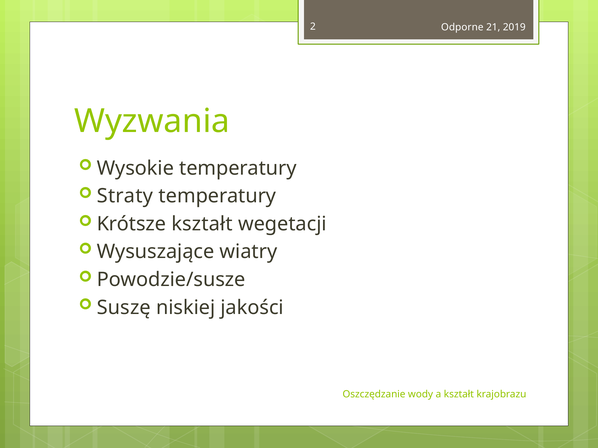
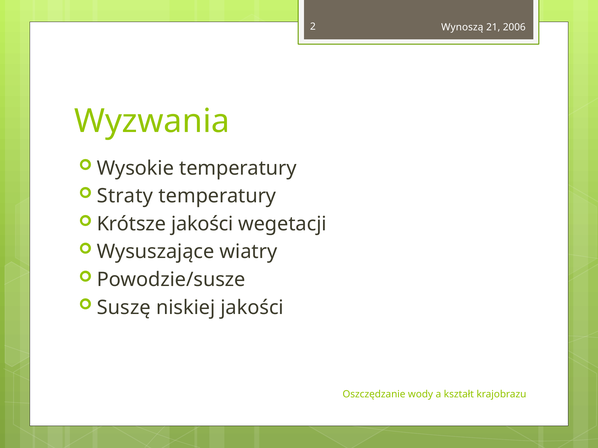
Odporne: Odporne -> Wynoszą (462, 27)
2019: 2019 -> 2006 (514, 27)
Krótsze kształt: kształt -> jakości (202, 224)
